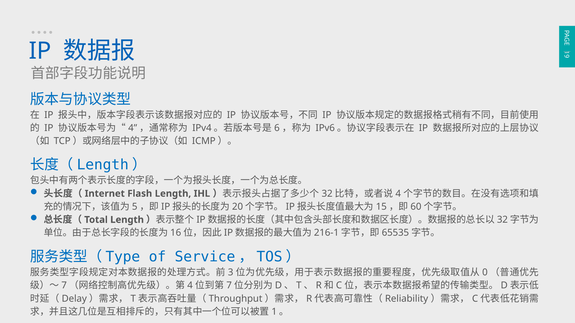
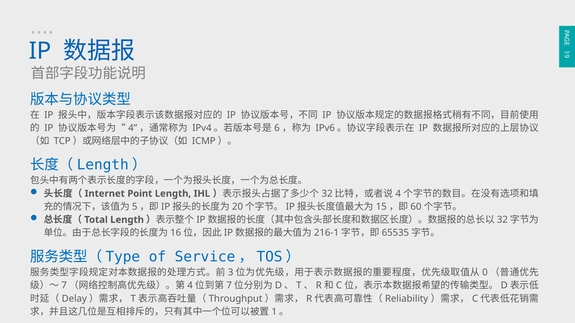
Flash: Flash -> Point (140, 194)
